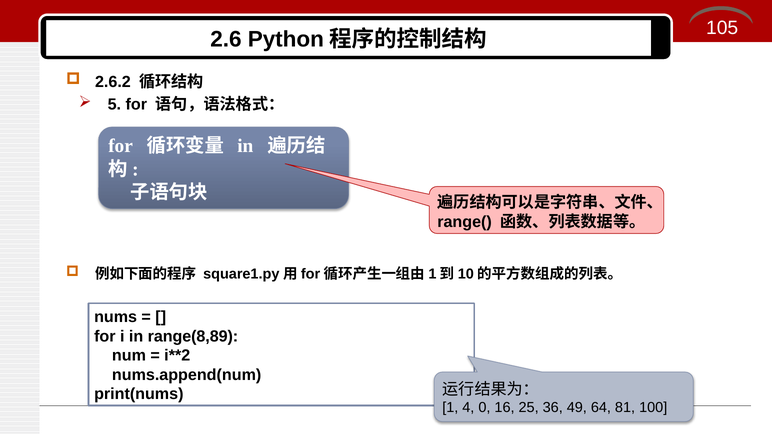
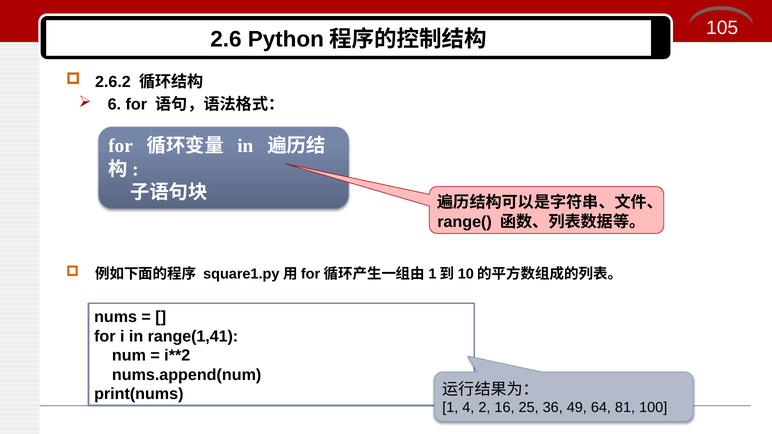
5: 5 -> 6 (114, 104)
range(8,89: range(8,89 -> range(1,41 (193, 336)
0: 0 -> 2 (484, 408)
